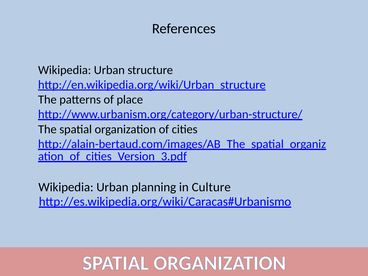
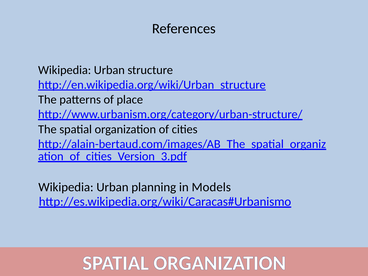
Culture: Culture -> Models (211, 187)
